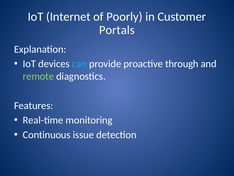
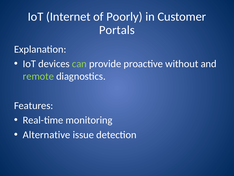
can colour: light blue -> light green (79, 64)
through: through -> without (182, 64)
Continuous: Continuous -> Alternative (47, 134)
